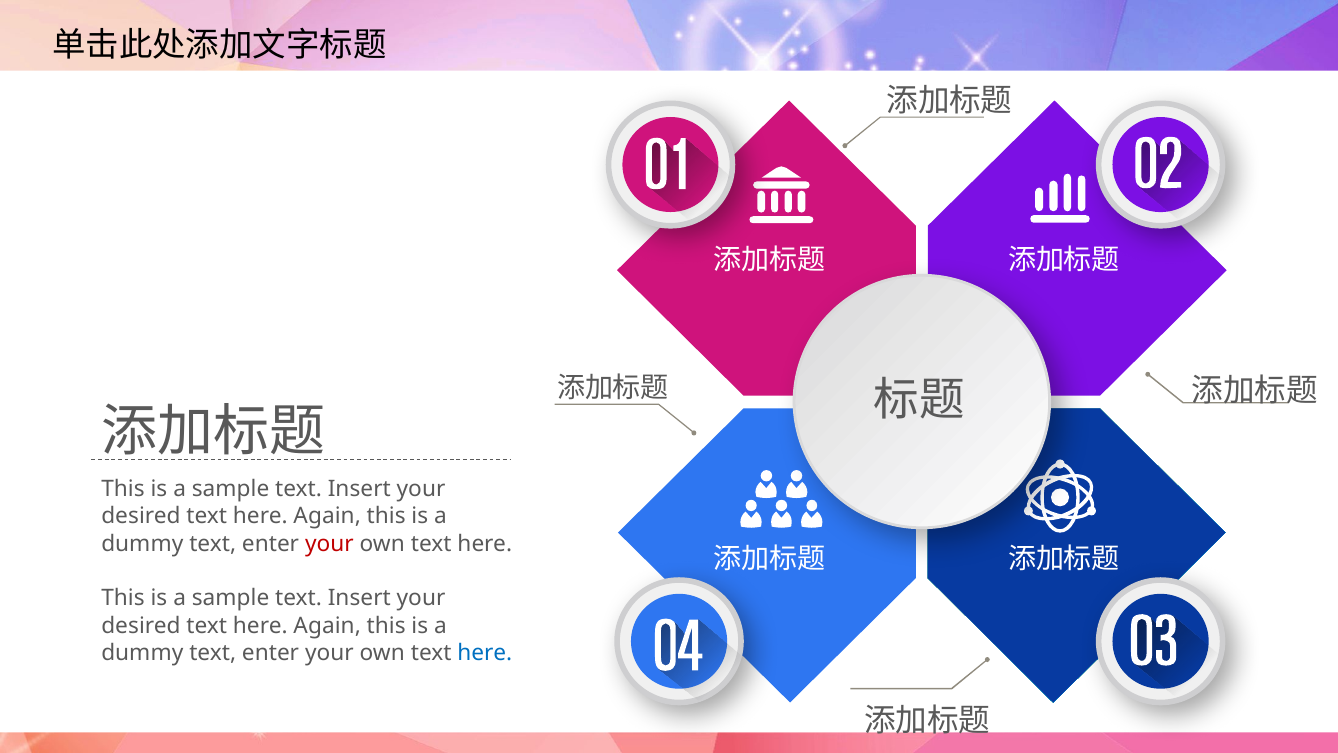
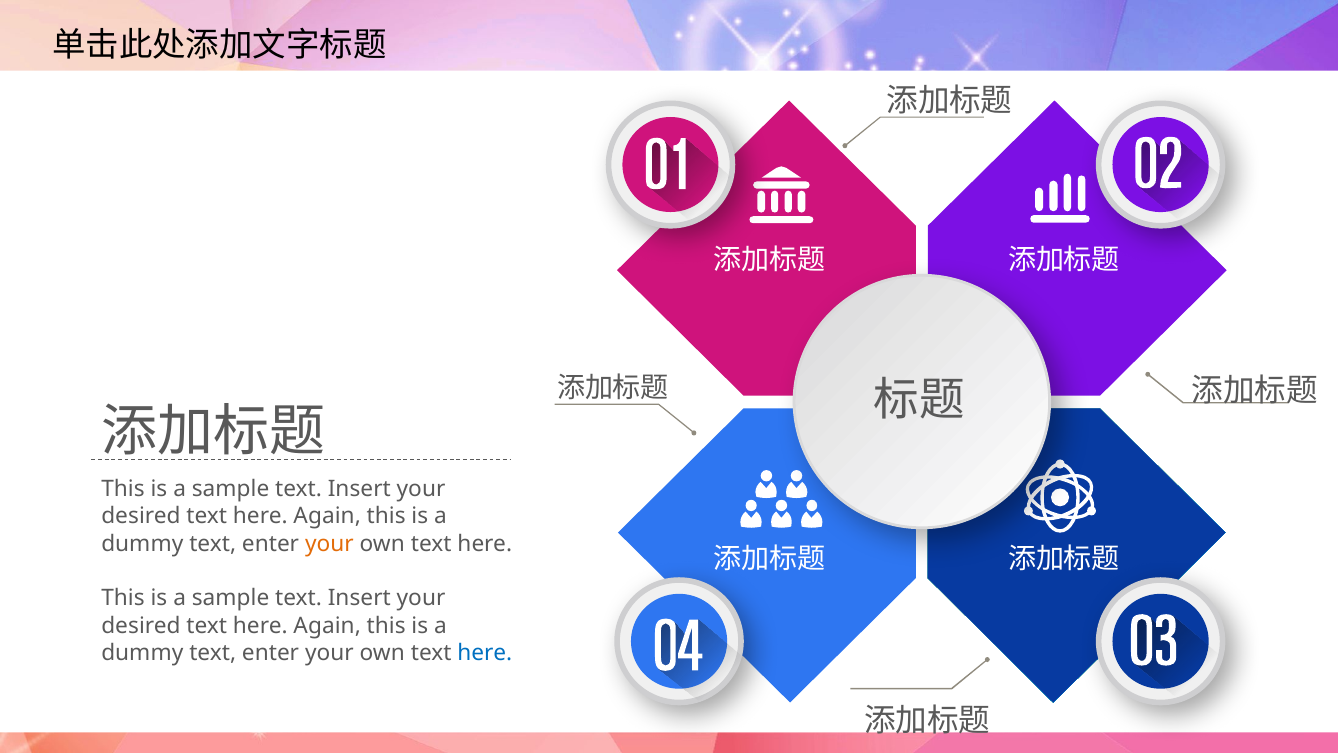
your colour: red -> orange (329, 544)
